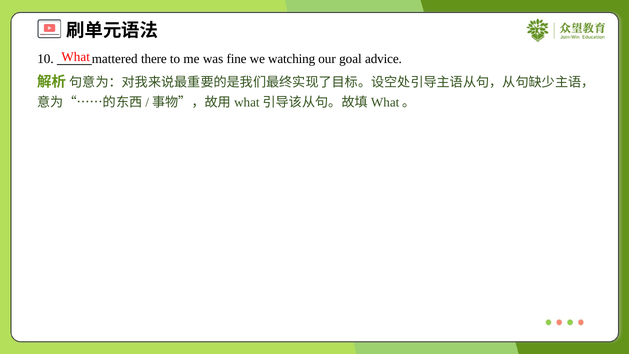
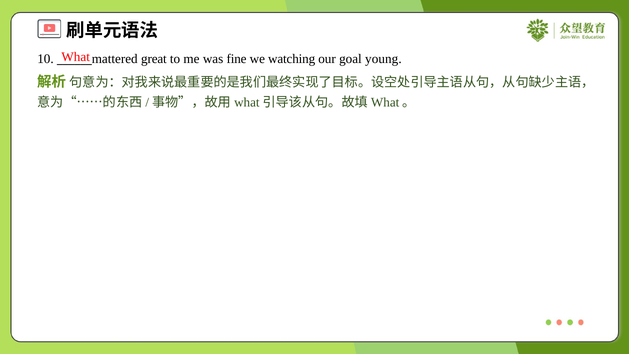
there: there -> great (154, 59)
advice: advice -> young (383, 59)
